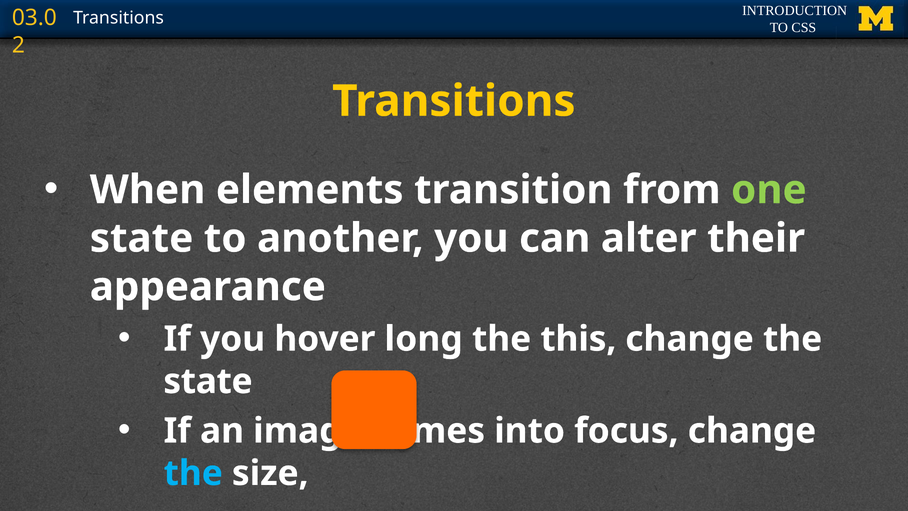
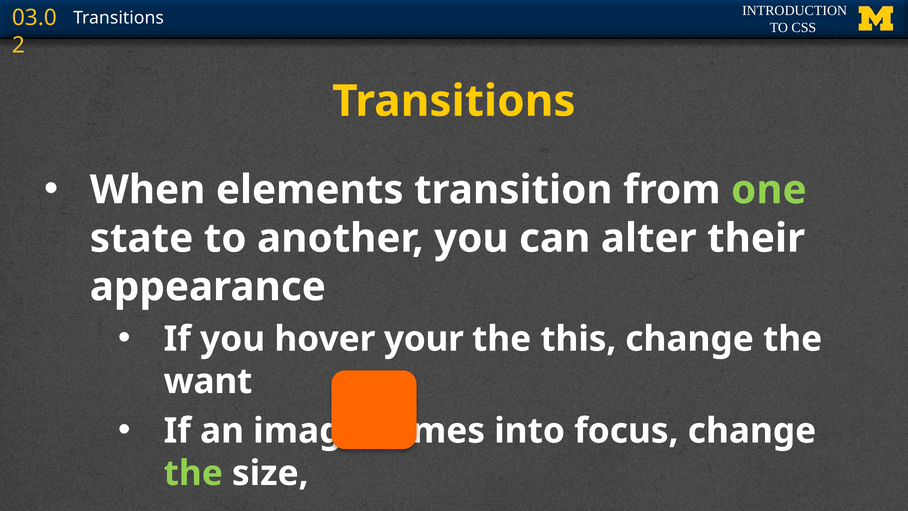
long: long -> your (424, 339)
state: state -> want (208, 381)
the colour: light blue -> light green (193, 473)
